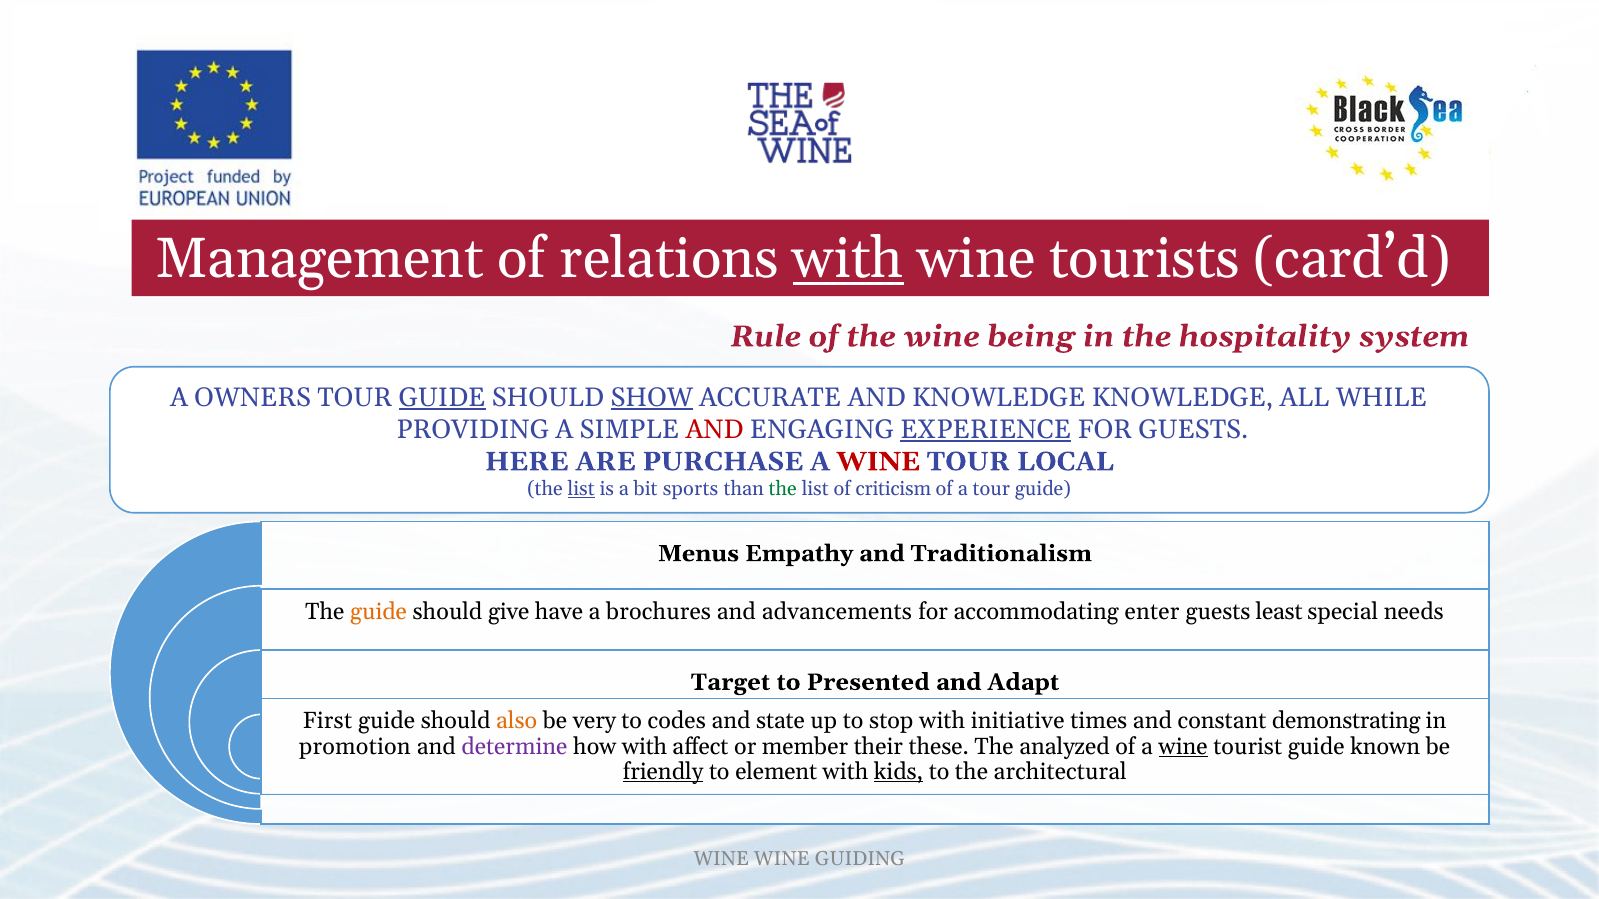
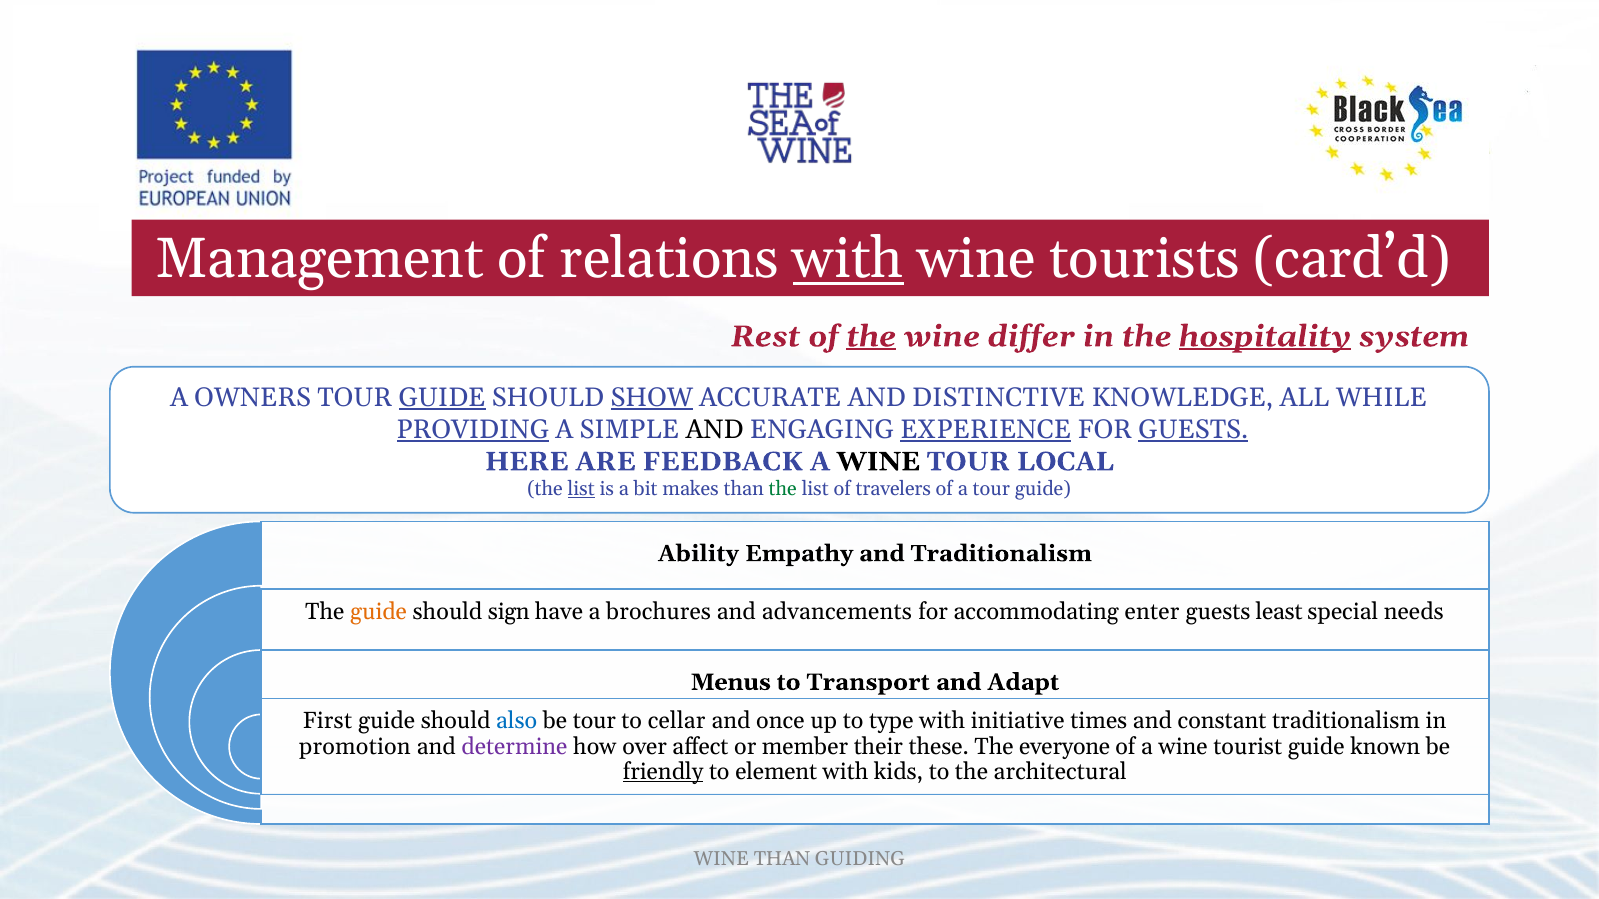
Rule: Rule -> Rest (765, 337)
the underline: none -> present (871, 337)
being: being -> differ (1031, 337)
hospitality underline: none -> present (1265, 337)
AND KNOWLEDGE: KNOWLEDGE -> DISTINCTIVE (999, 398)
PROVIDING underline: none -> present (473, 430)
AND colour: red -> black (715, 430)
GUESTS underline: none -> present (1193, 430)
PURCHASE: PURCHASE -> FEEDBACK (723, 462)
WINE colour: red -> black (878, 462)
sports: sports -> makes (691, 489)
criticism: criticism -> travelers (893, 489)
Menus: Menus -> Ability (698, 554)
give: give -> sign (509, 612)
Target: Target -> Menus (731, 682)
Presented: Presented -> Transport (868, 682)
also colour: orange -> blue (517, 721)
be very: very -> tour (594, 721)
codes: codes -> cellar (677, 721)
state: state -> once (780, 721)
stop: stop -> type (891, 721)
constant demonstrating: demonstrating -> traditionalism (1346, 721)
how with: with -> over (645, 747)
analyzed: analyzed -> everyone (1065, 747)
wine underline: present -> none (1183, 747)
kids underline: present -> none (899, 772)
WINE WINE: WINE -> THAN (782, 859)
